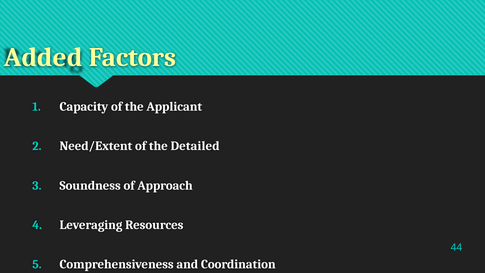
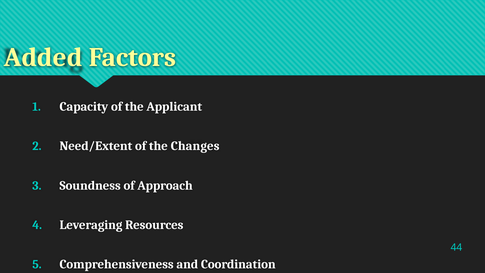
Detailed: Detailed -> Changes (195, 146)
